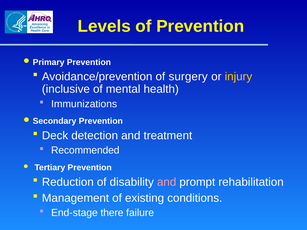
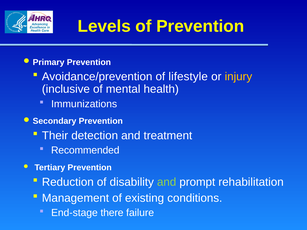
surgery: surgery -> lifestyle (188, 77)
Deck: Deck -> Their (55, 136)
and colour: pink -> light green (167, 182)
